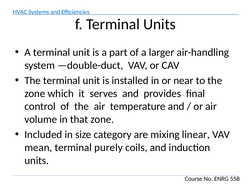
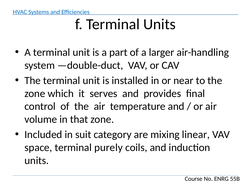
size: size -> suit (83, 135)
mean: mean -> space (38, 148)
